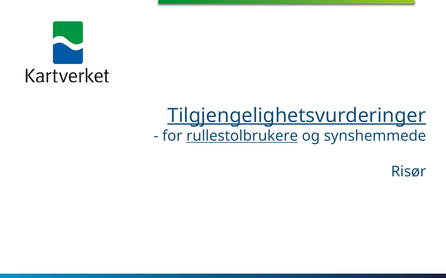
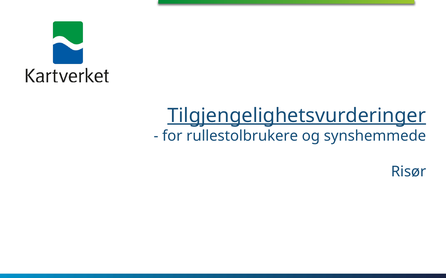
rullestolbrukere underline: present -> none (242, 136)
